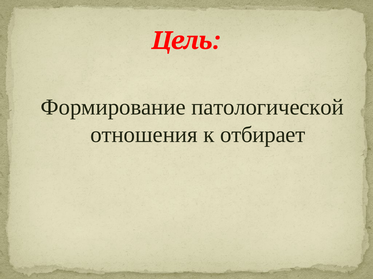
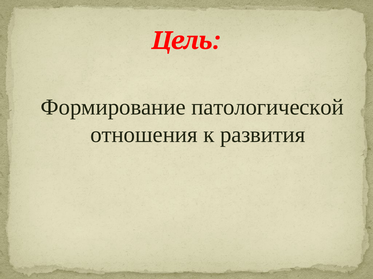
отбирает: отбирает -> развития (263, 135)
